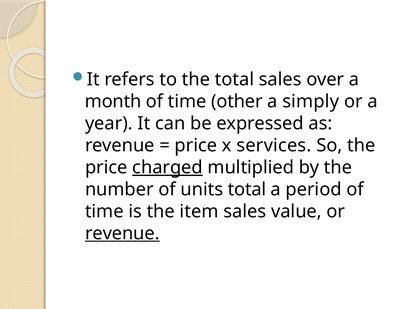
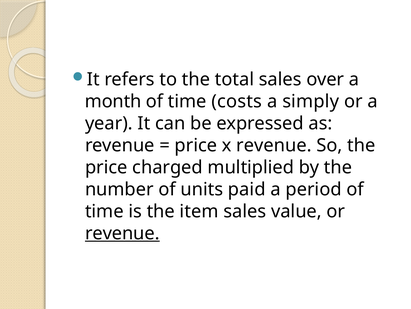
other: other -> costs (237, 101)
x services: services -> revenue (274, 145)
charged underline: present -> none (168, 167)
units total: total -> paid (247, 189)
